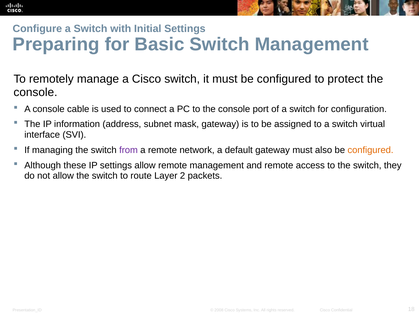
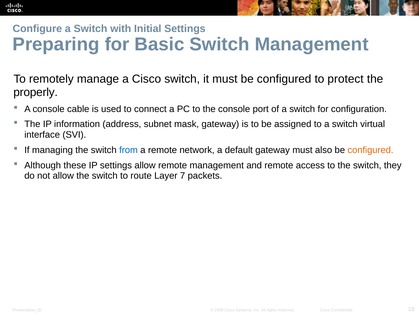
console: console -> properly (36, 92)
from colour: purple -> blue (128, 150)
2: 2 -> 7 (183, 176)
